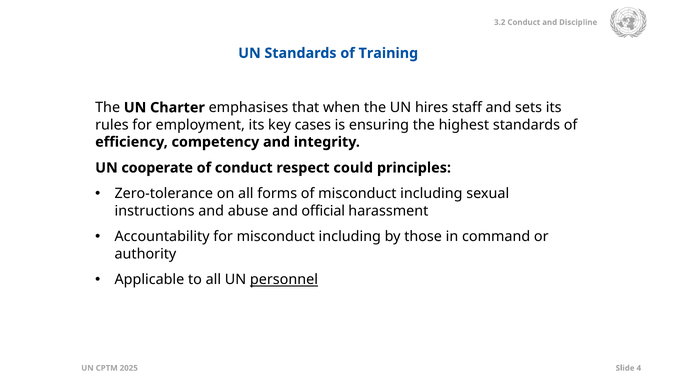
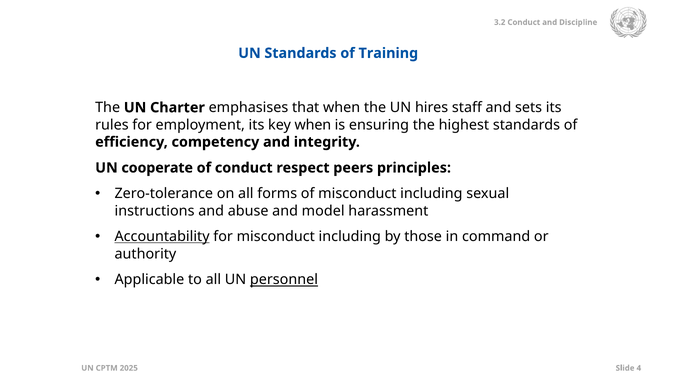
key cases: cases -> when (313, 125)
could: could -> peers (353, 168)
official: official -> model (323, 211)
Accountability underline: none -> present (162, 237)
